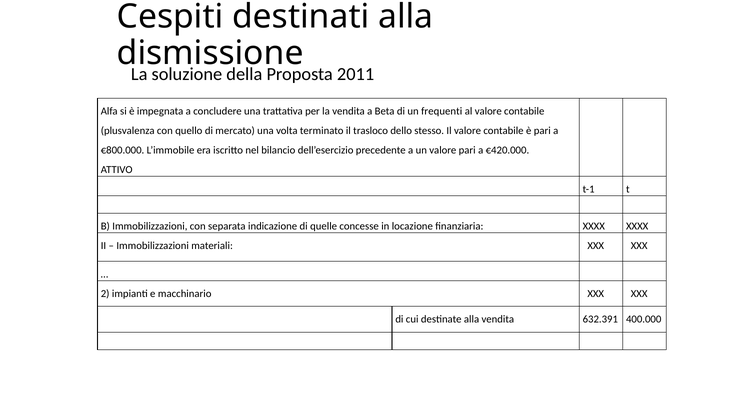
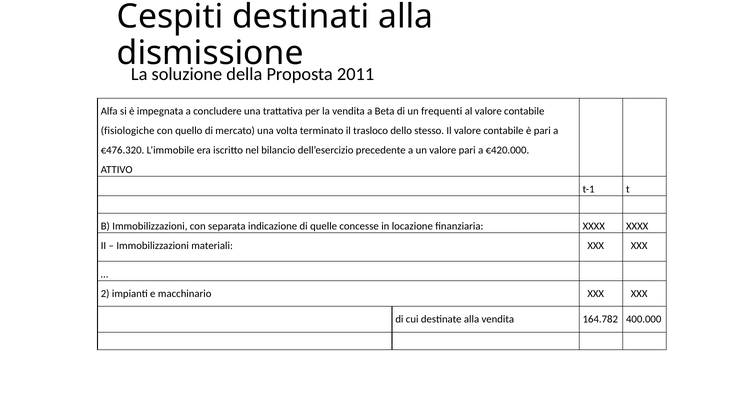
plusvalenza: plusvalenza -> fisiologiche (128, 131)
€800.000: €800.000 -> €476.320 (123, 150)
632.391: 632.391 -> 164.782 (600, 320)
